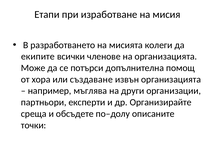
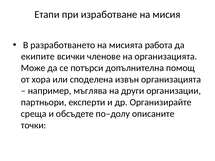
колеги: колеги -> работа (159, 45)
създаване: създаване -> споделена (91, 80)
